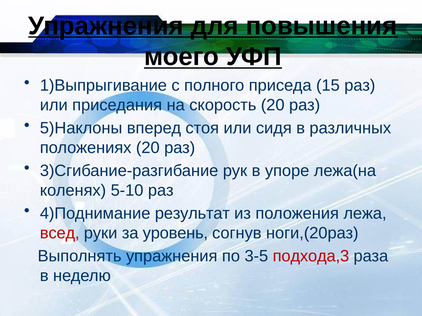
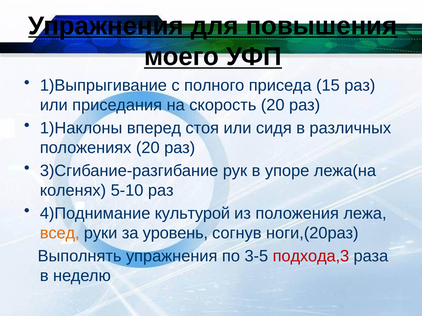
5)Наклоны: 5)Наклоны -> 1)Наклоны (81, 128)
результат: результат -> культурой (192, 214)
всед colour: red -> orange (60, 233)
